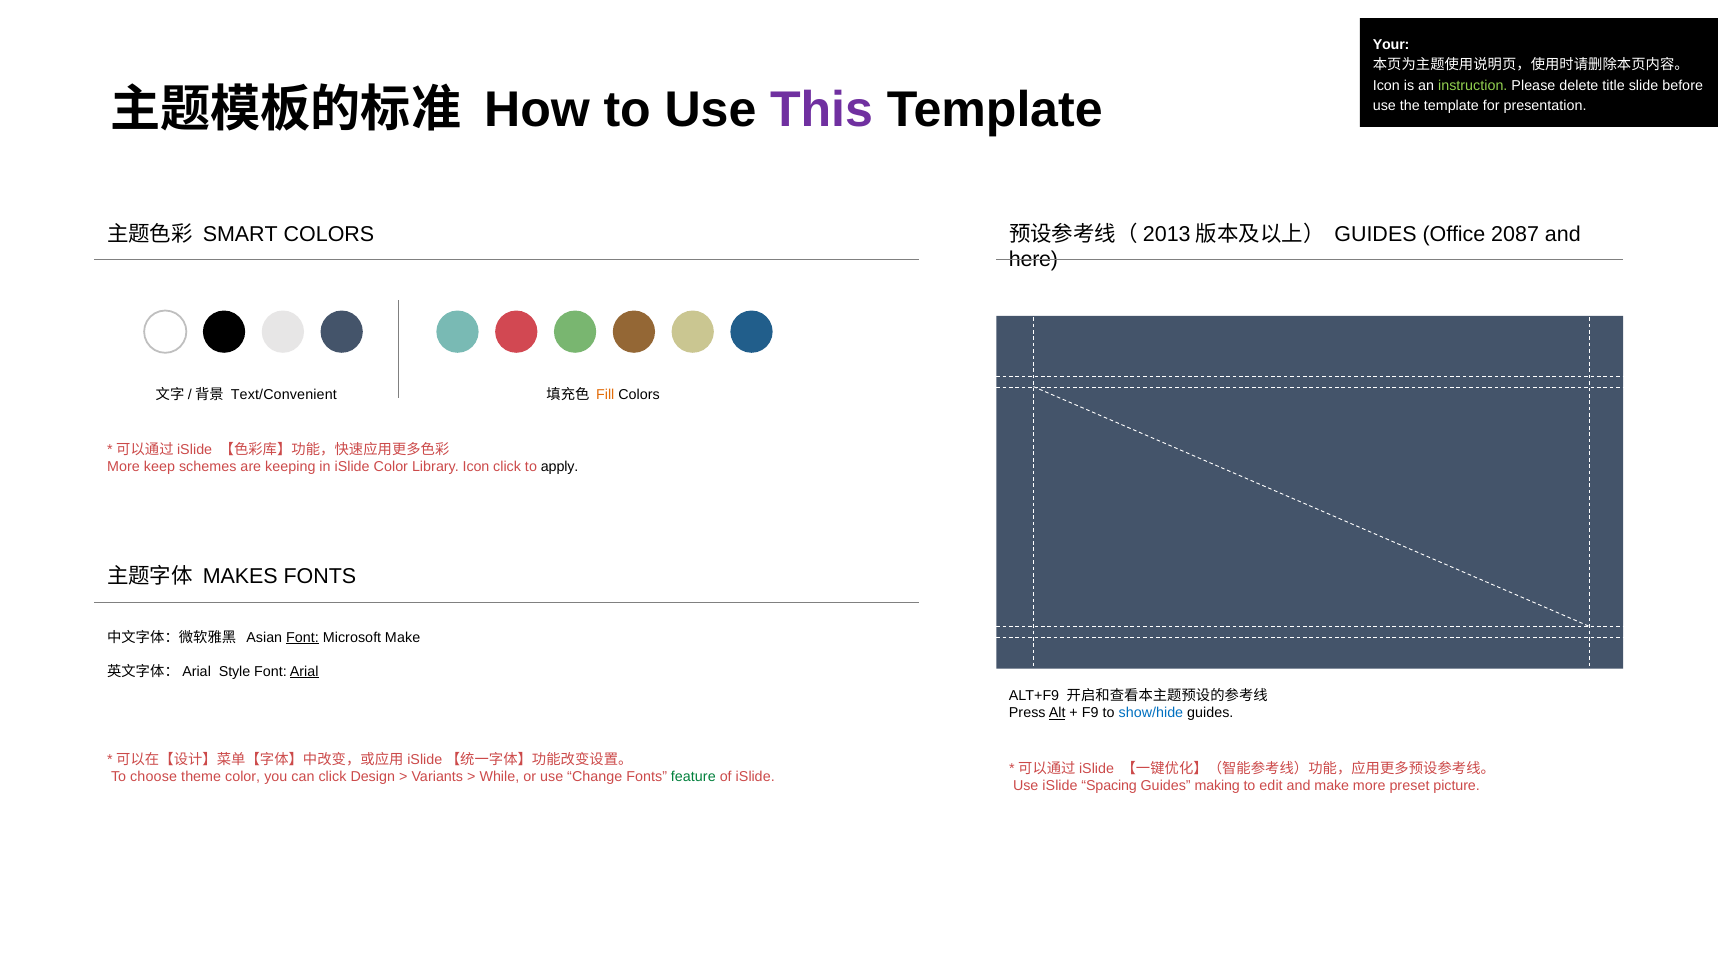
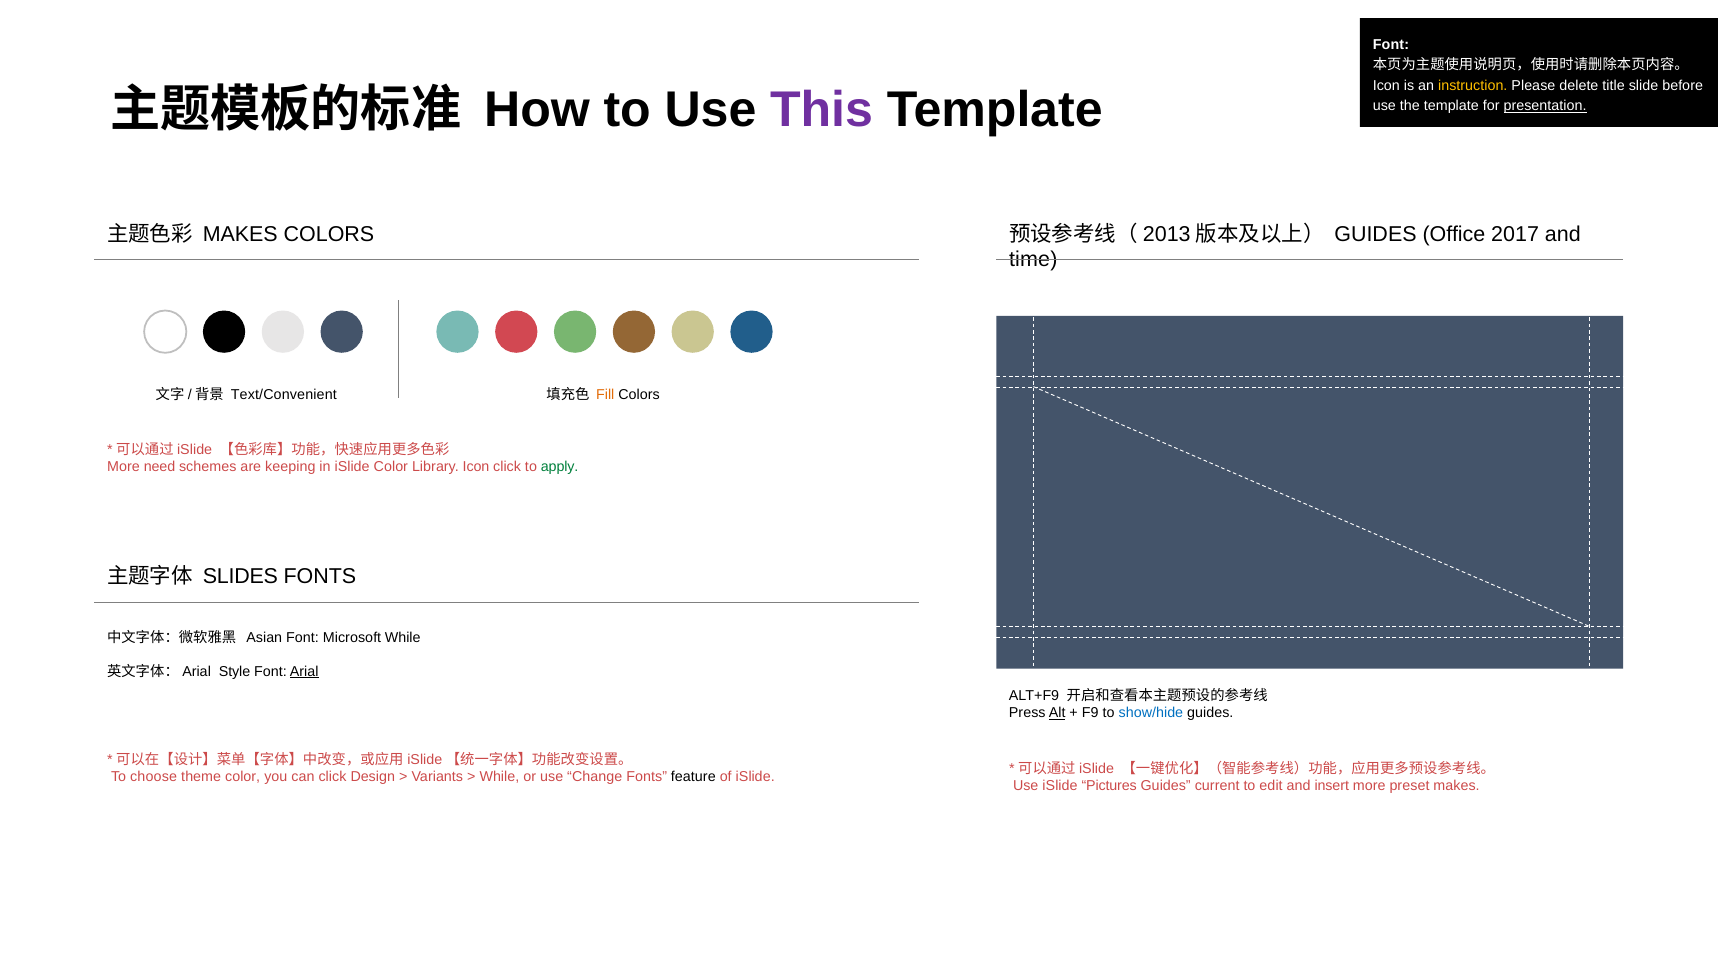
Your: Your -> Font (1391, 44)
instruction colour: light green -> yellow (1473, 85)
presentation underline: none -> present (1545, 106)
2087: 2087 -> 2017 (1515, 234)
SMART: SMART -> MAKES (240, 234)
here: here -> time (1033, 260)
keep: keep -> need (160, 467)
apply colour: black -> green (560, 467)
MAKES: MAKES -> SLIDES (240, 576)
Font underline: present -> none (303, 637)
Microsoft Make: Make -> While (403, 637)
feature colour: green -> black (693, 776)
Spacing: Spacing -> Pictures (1109, 785)
making: making -> current (1217, 785)
and make: make -> insert (1332, 785)
preset picture: picture -> makes (1457, 785)
